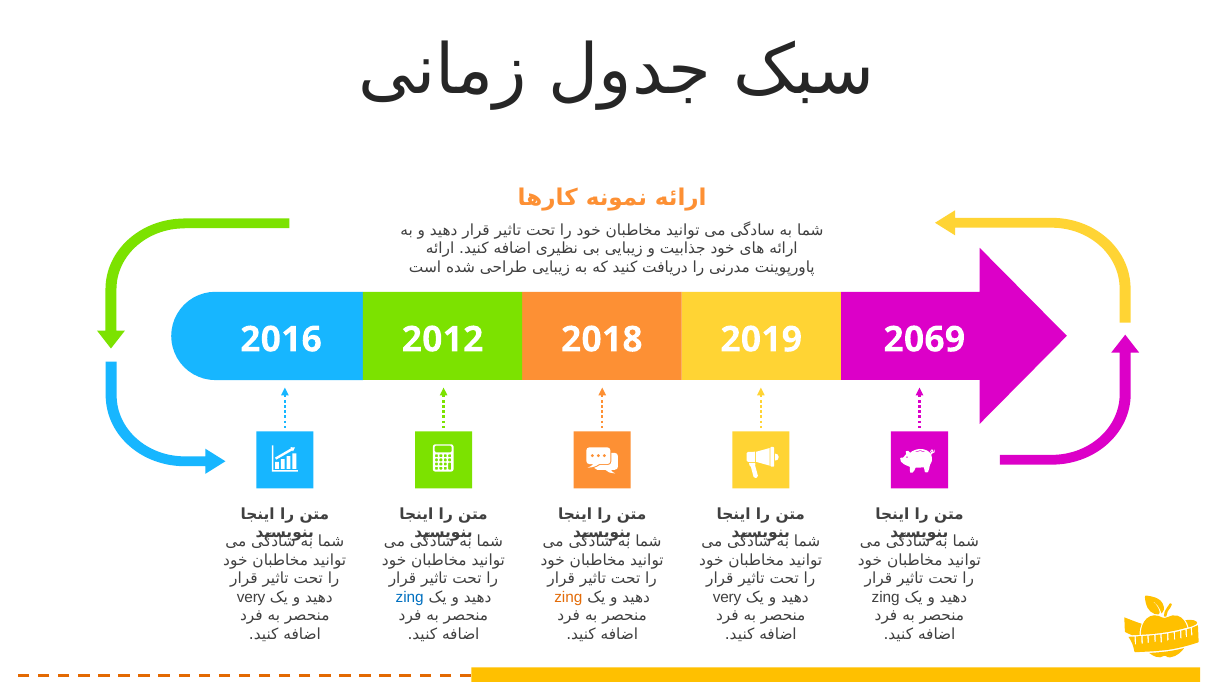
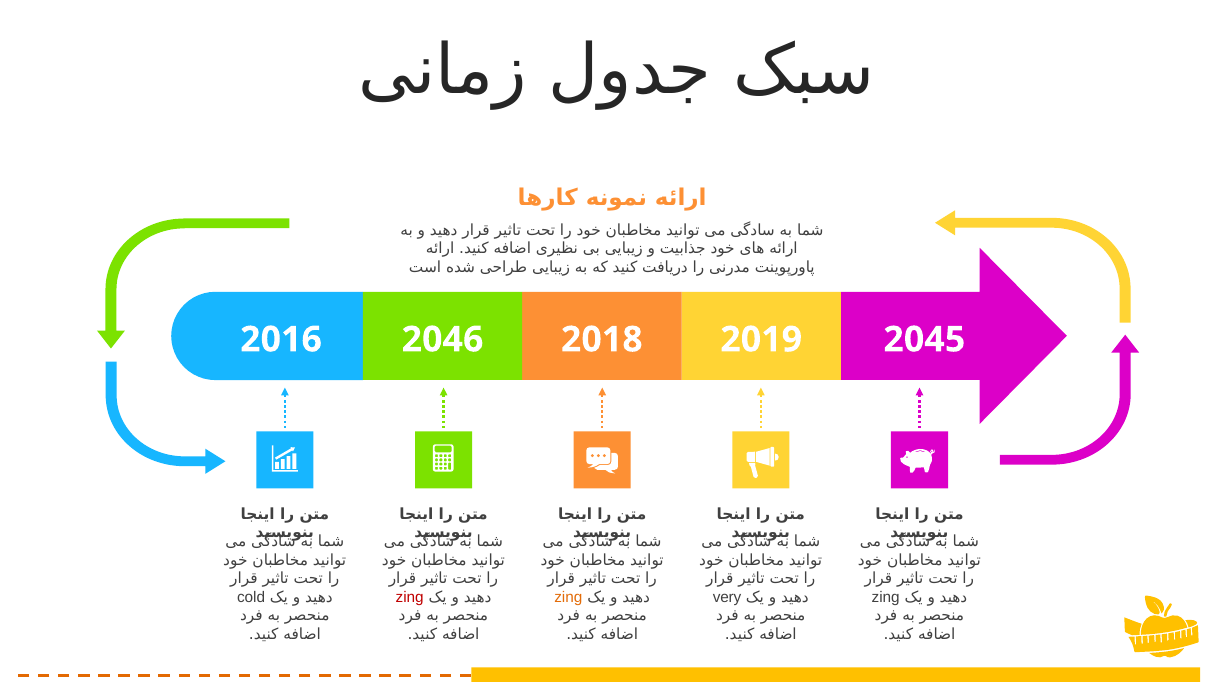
2012: 2012 -> 2046 (443, 340)
2069: 2069 -> 2045 (924, 340)
very: very -> cold (251, 597)
zing colour: blue -> red (410, 597)
